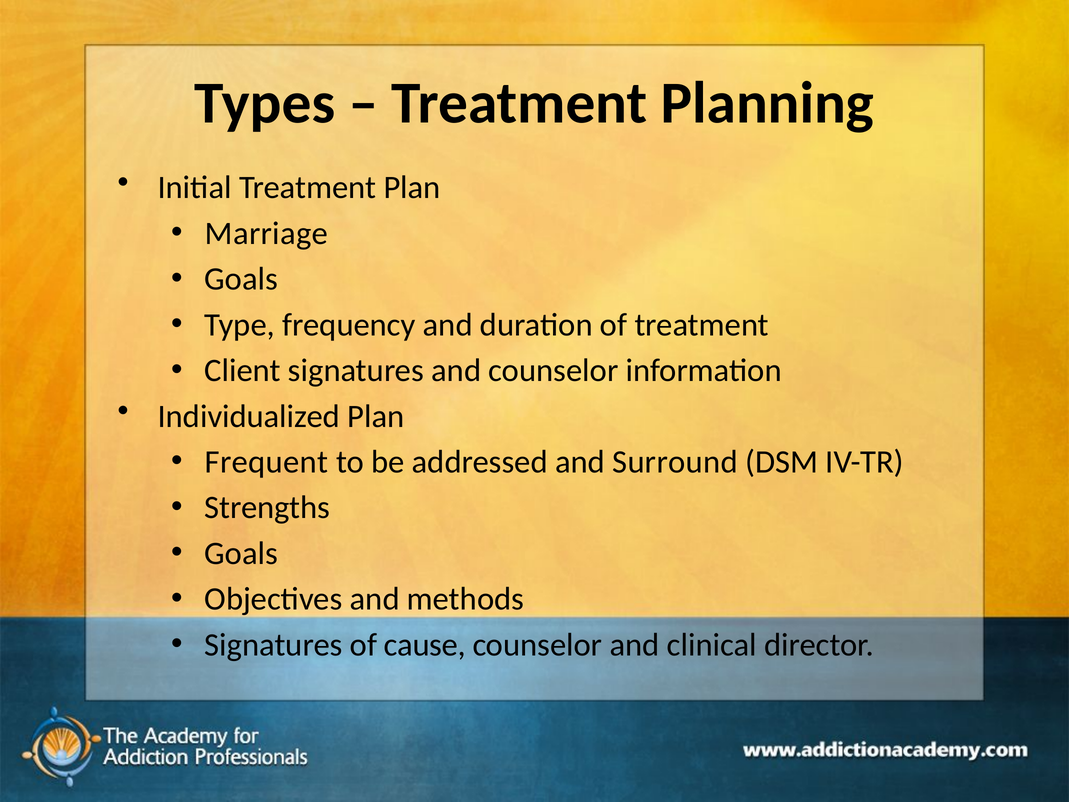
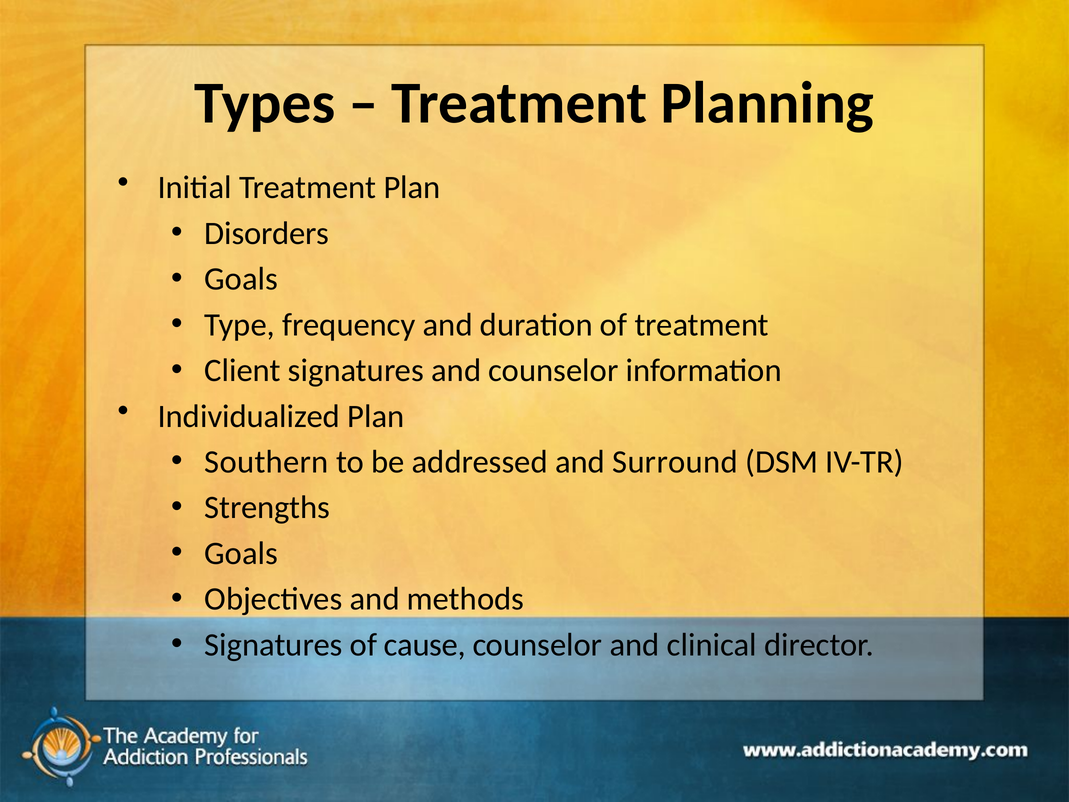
Marriage: Marriage -> Disorders (267, 233)
Frequent: Frequent -> Southern (267, 462)
